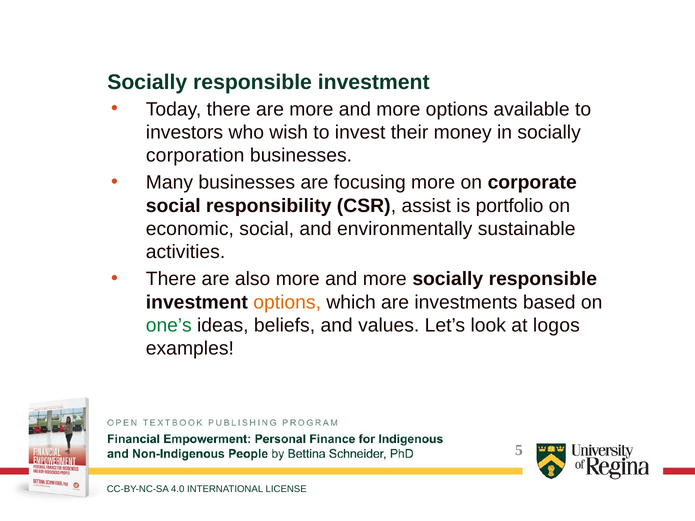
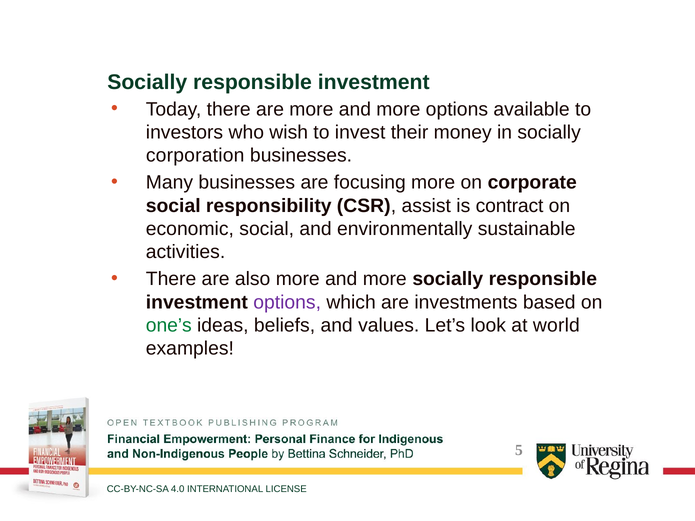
portfolio: portfolio -> contract (510, 206)
options colour: orange -> purple (287, 302)
logos: logos -> world (556, 326)
